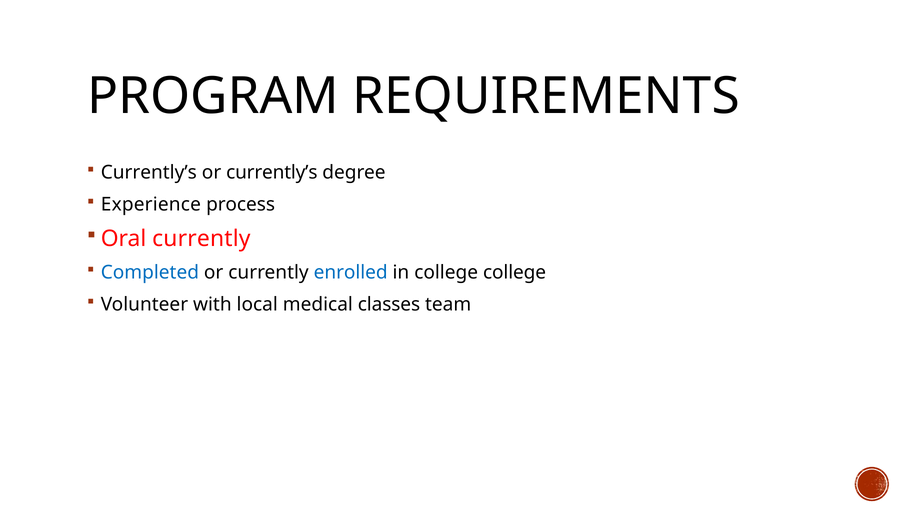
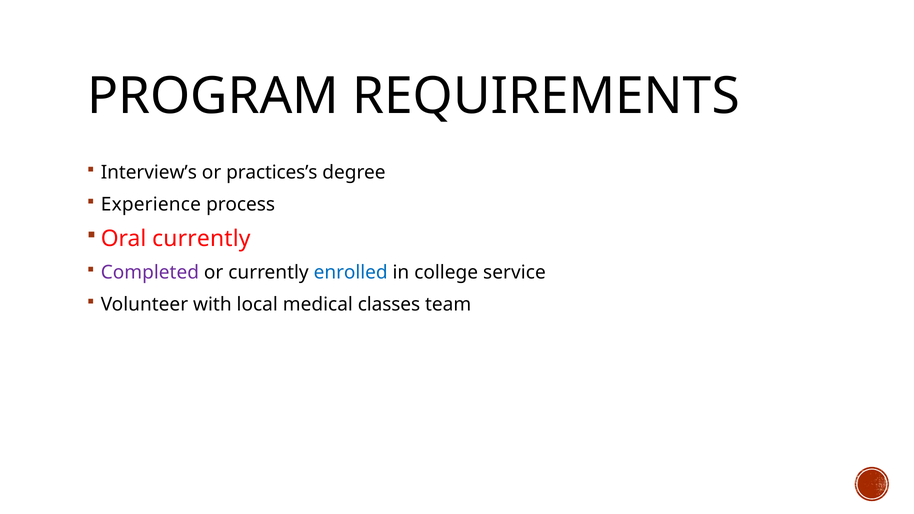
Currently’s: Currently’s -> Interview’s (149, 173)
or currently’s: currently’s -> practices’s (272, 173)
Completed colour: blue -> purple (150, 273)
college college: college -> service (514, 273)
